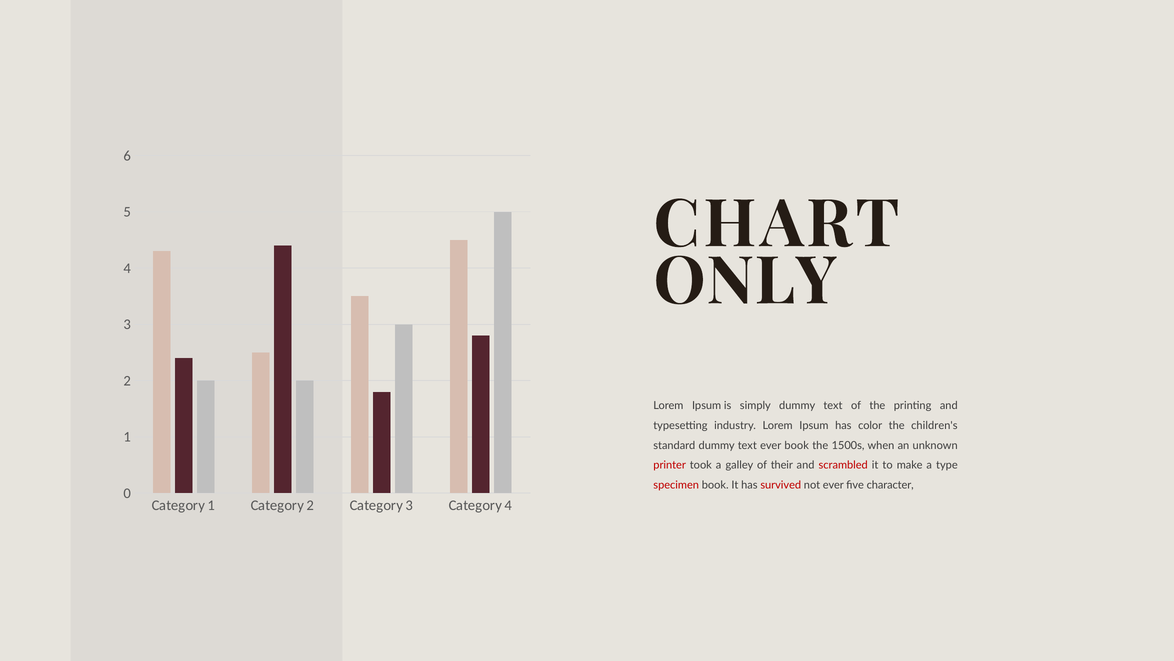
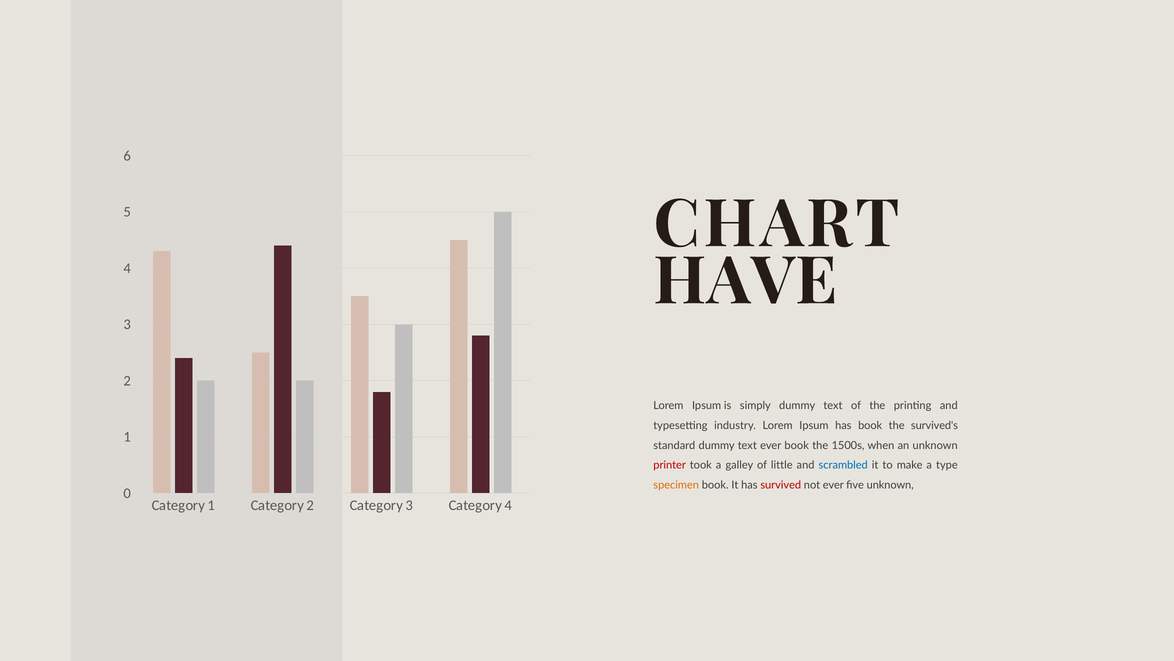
ONLY: ONLY -> HAVE (745, 281)
has color: color -> book (870, 425)
children's: children's -> survived's (934, 425)
their: their -> little (782, 465)
scrambled colour: red -> blue (843, 465)
specimen colour: red -> orange (676, 485)
five character: character -> unknown (890, 485)
